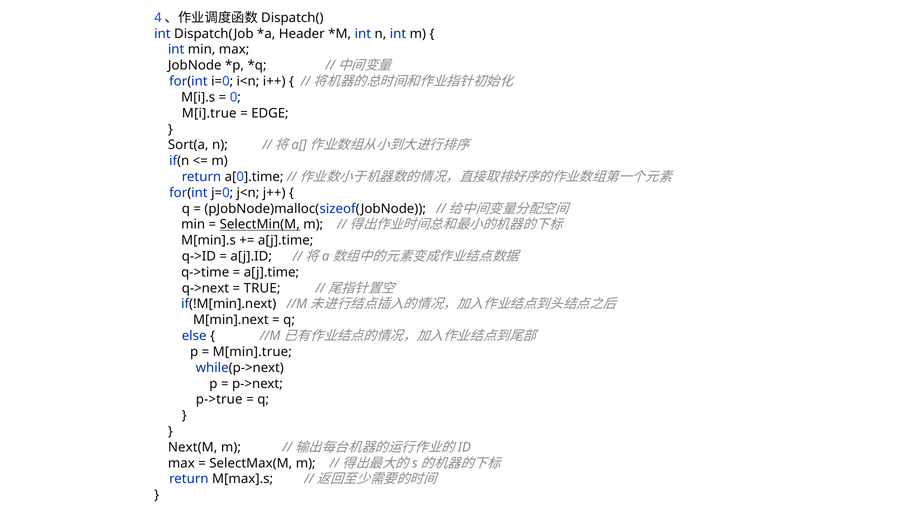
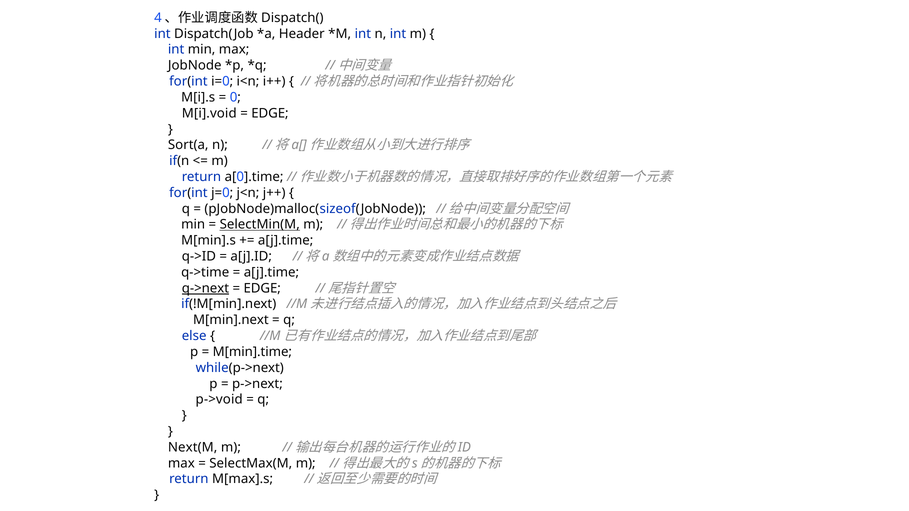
M[i].true: M[i].true -> M[i].void (209, 113)
q->next underline: none -> present (205, 288)
TRUE: TRUE -> EDGE (262, 288)
M[min].true: M[min].true -> M[min].time (252, 352)
p->true: p->true -> p->void (219, 400)
